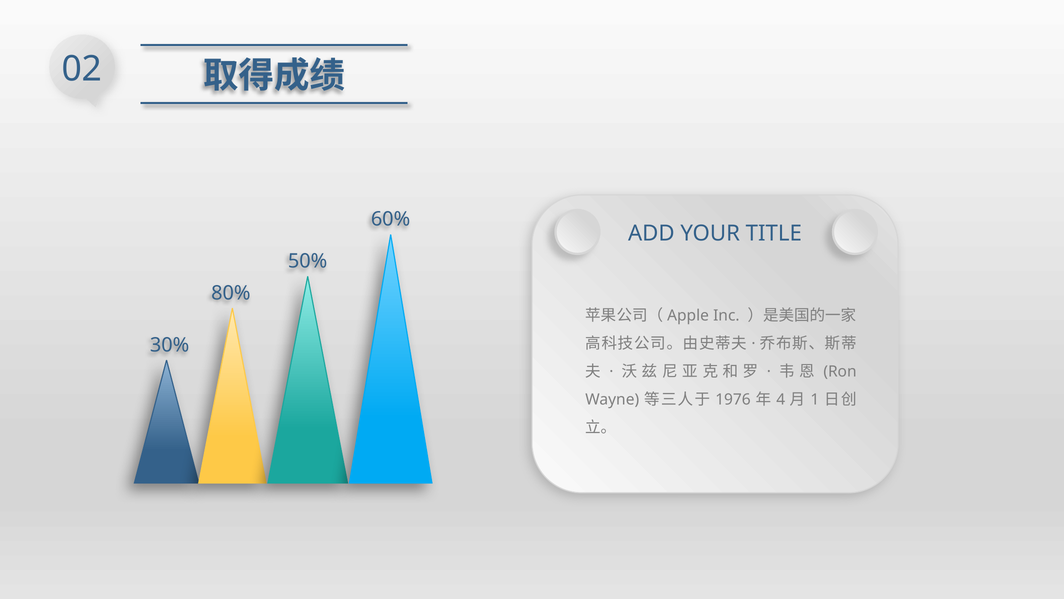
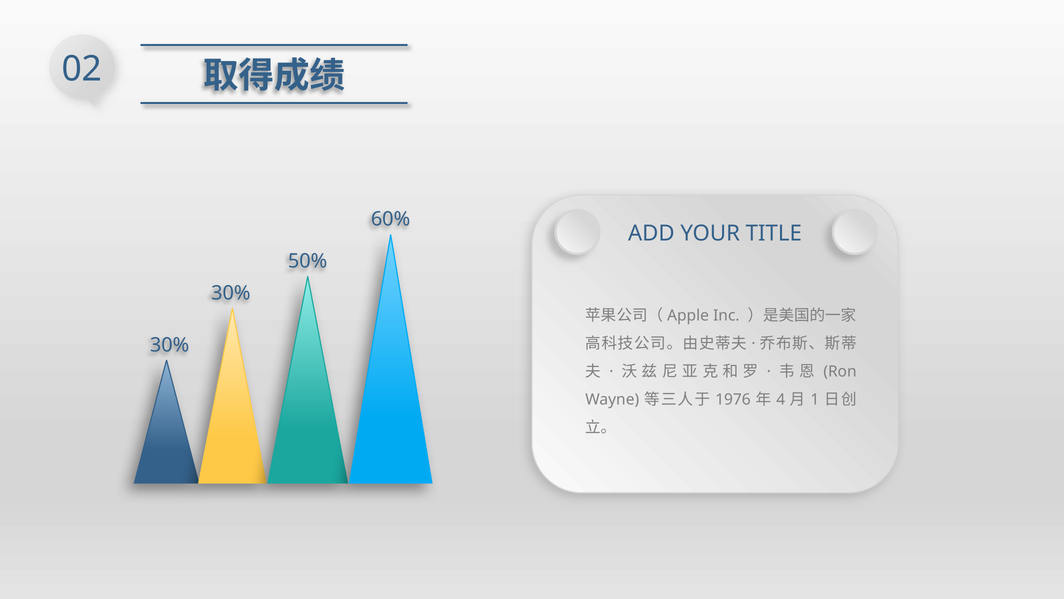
80%: 80% -> 30% (231, 293)
